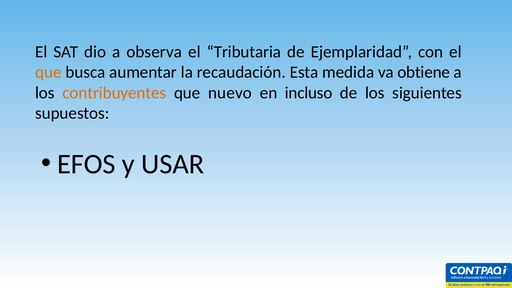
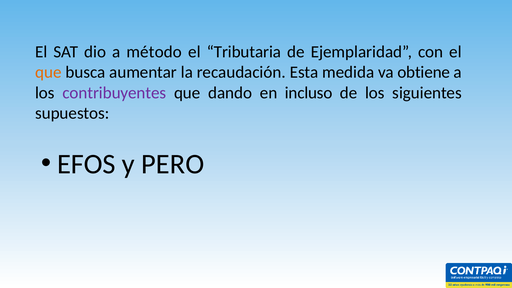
observa: observa -> método (154, 52)
contribuyentes colour: orange -> purple (114, 93)
nuevo: nuevo -> dando (230, 93)
USAR: USAR -> PERO (173, 164)
